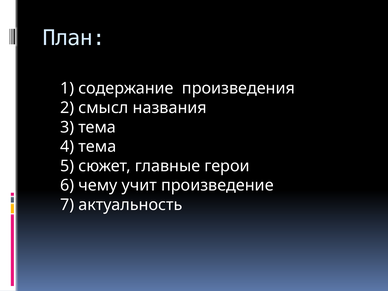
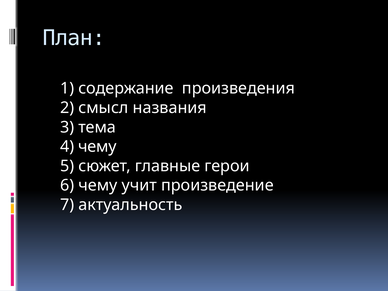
4 тема: тема -> чему (97, 147)
